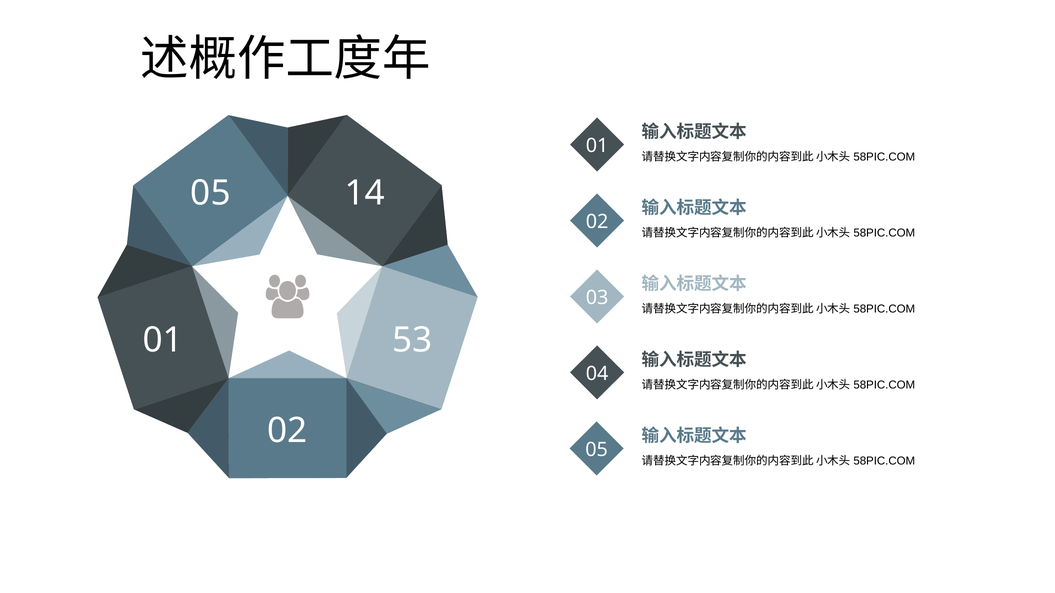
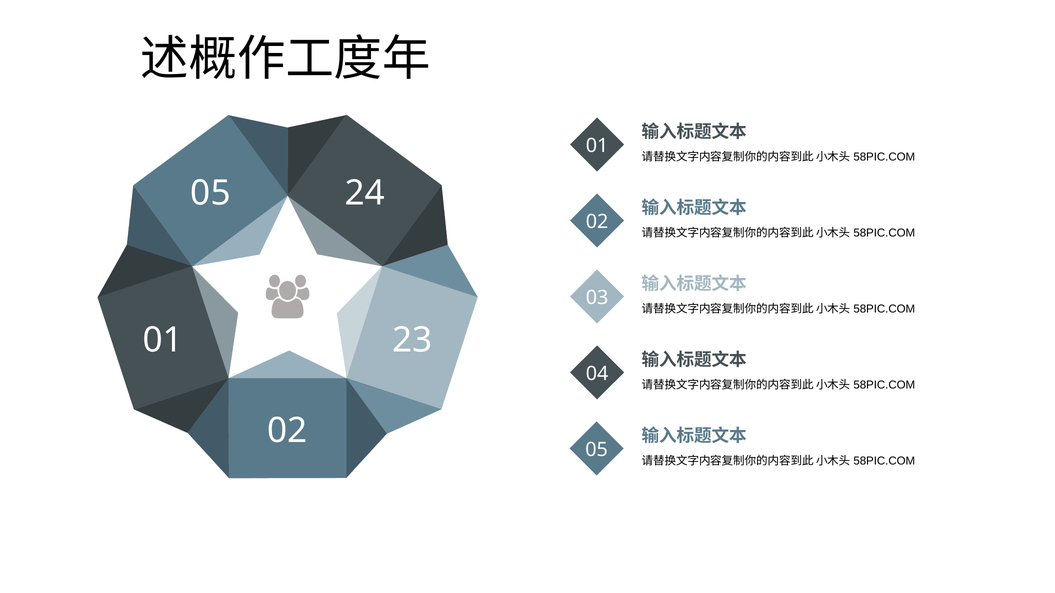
14: 14 -> 24 (365, 193)
53: 53 -> 23 (412, 340)
